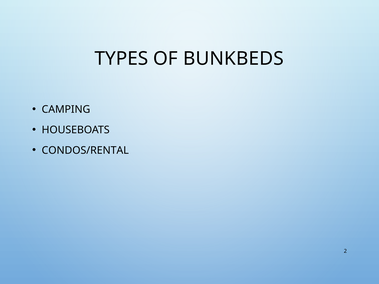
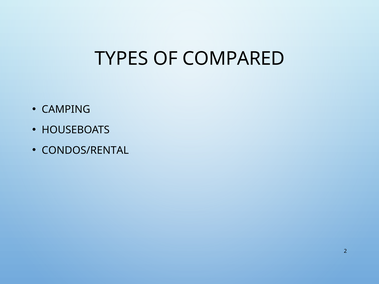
BUNKBEDS: BUNKBEDS -> COMPARED (234, 59)
